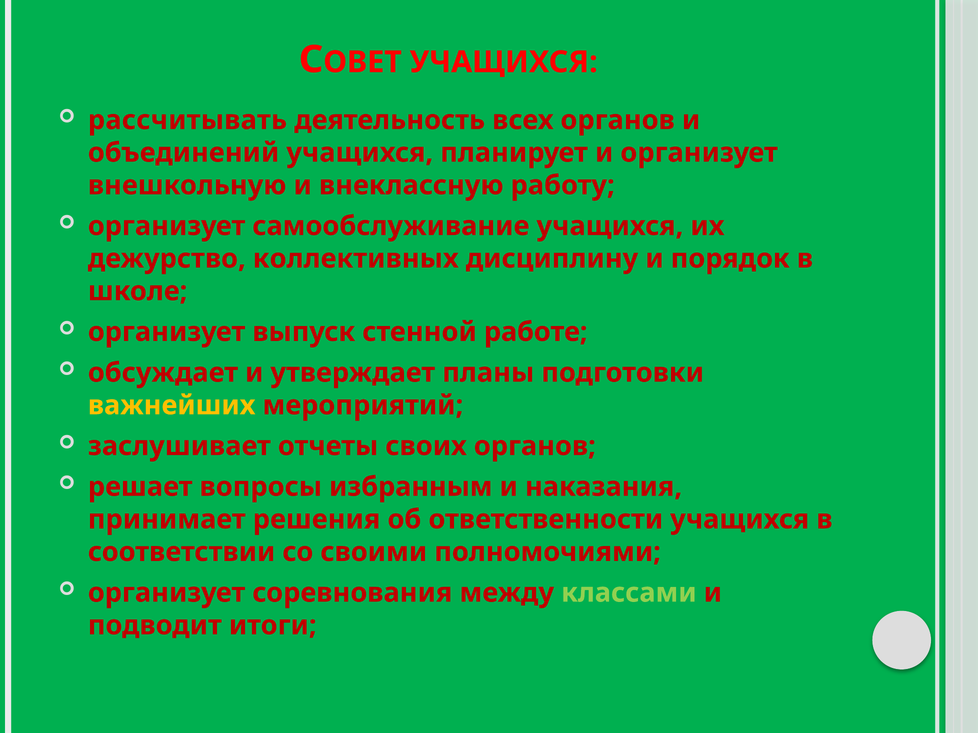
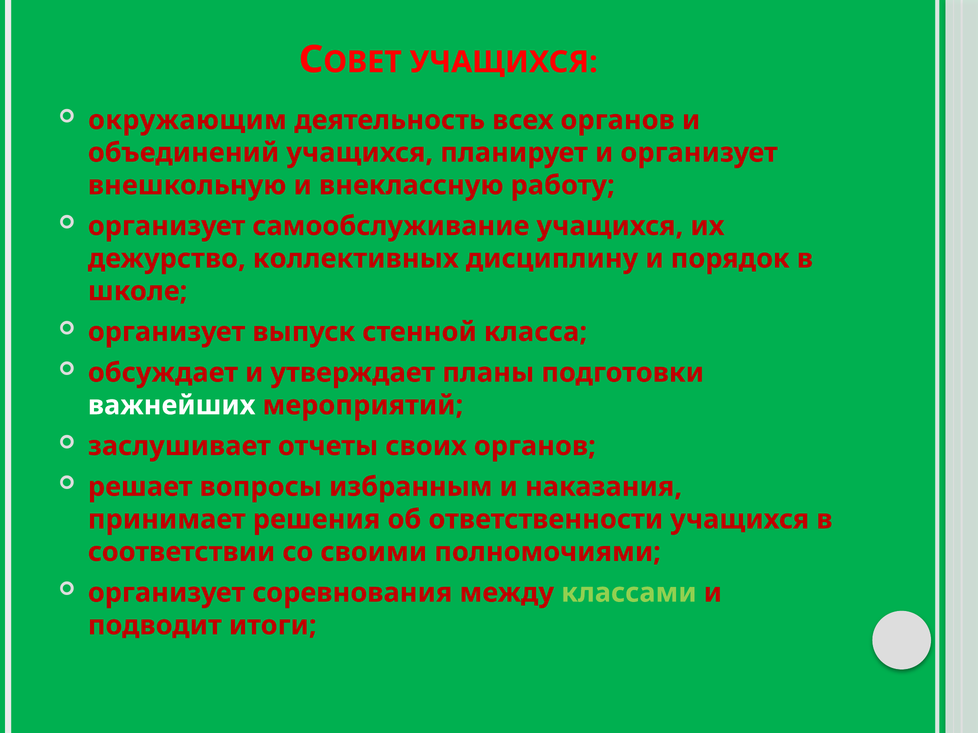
рассчитывать: рассчитывать -> окружающим (187, 120)
работе: работе -> класса (536, 332)
важнейших colour: yellow -> white (172, 406)
